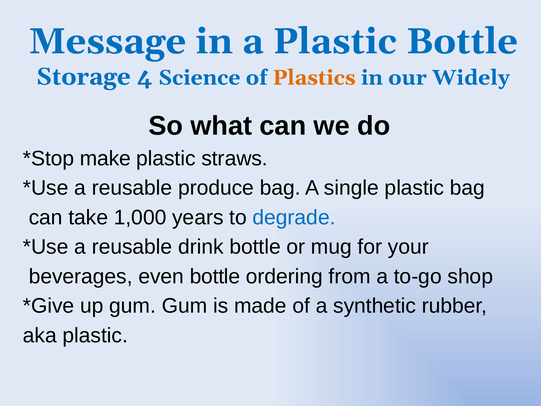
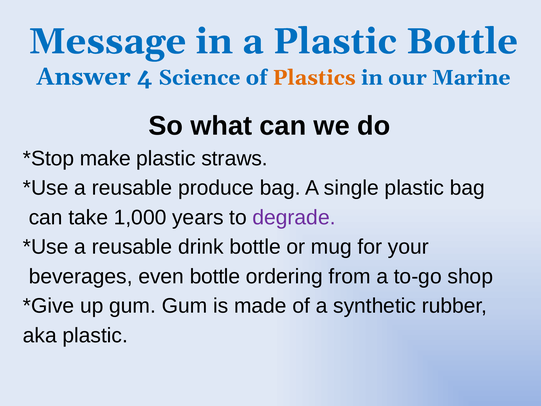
Storage: Storage -> Answer (83, 77)
Widely: Widely -> Marine (471, 78)
degrade colour: blue -> purple (294, 217)
